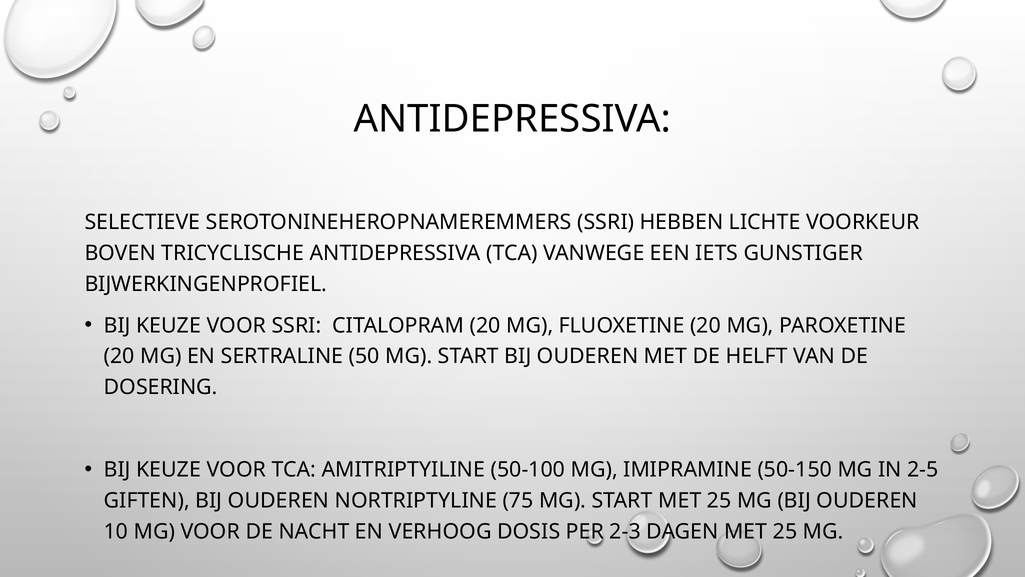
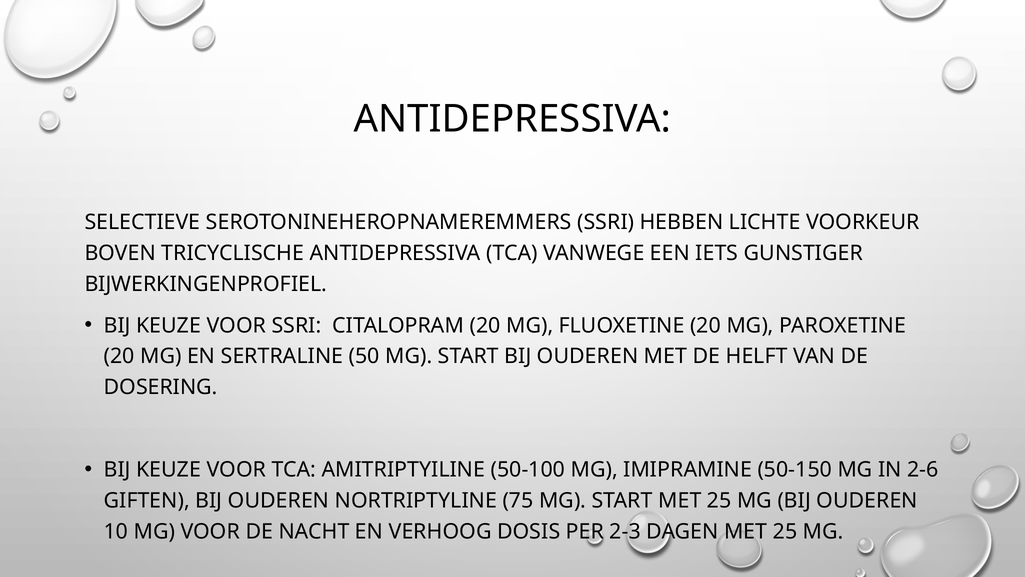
2-5: 2-5 -> 2-6 (923, 470)
